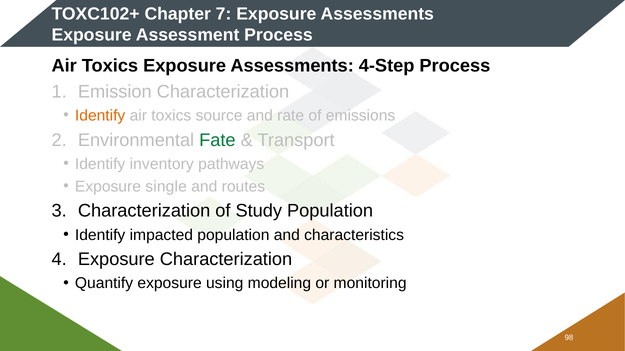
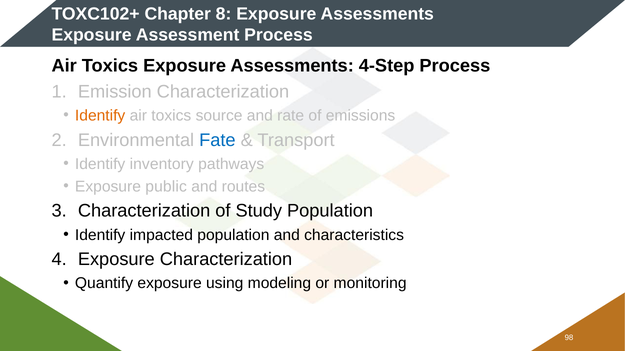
7: 7 -> 8 (224, 14)
Fate colour: green -> blue (217, 140)
single: single -> public (166, 187)
